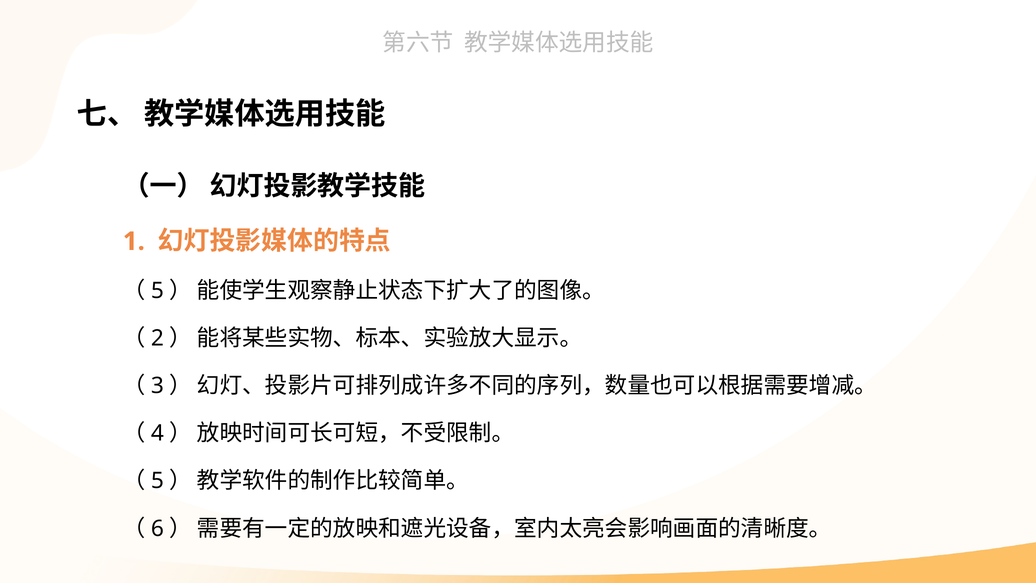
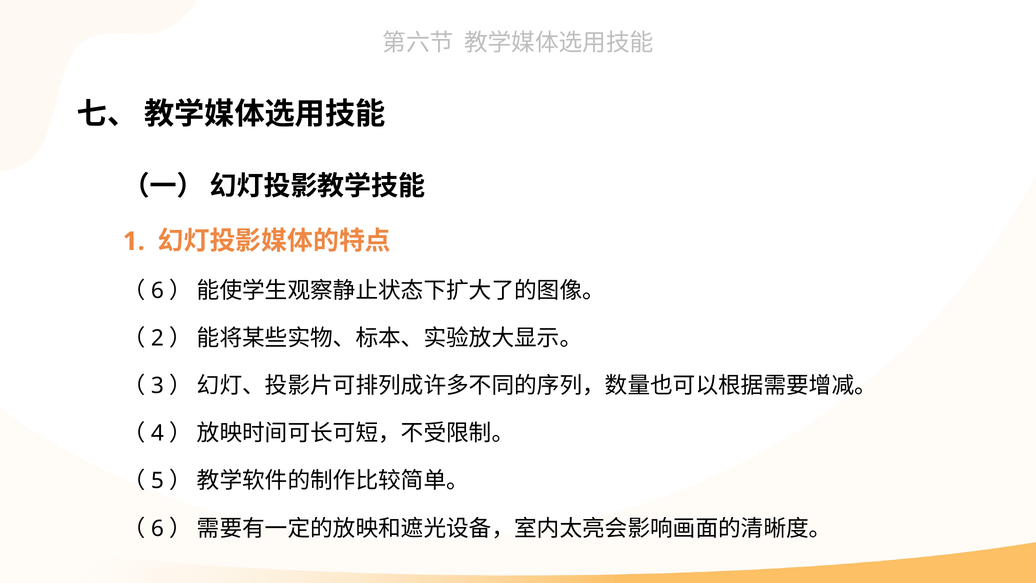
5: 5 -> 6 (157, 291)
